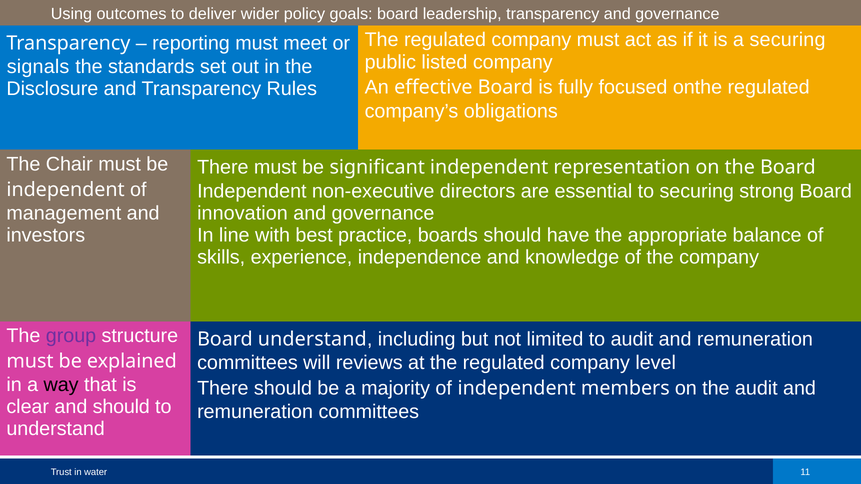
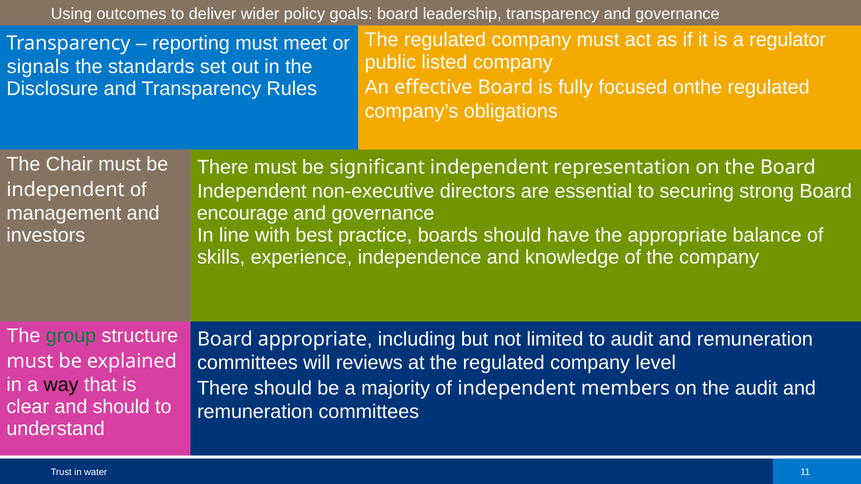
a securing: securing -> regulator (788, 40)
innovation: innovation -> encourage (243, 213)
group colour: purple -> green (71, 336)
Board understand: understand -> appropriate (312, 339)
